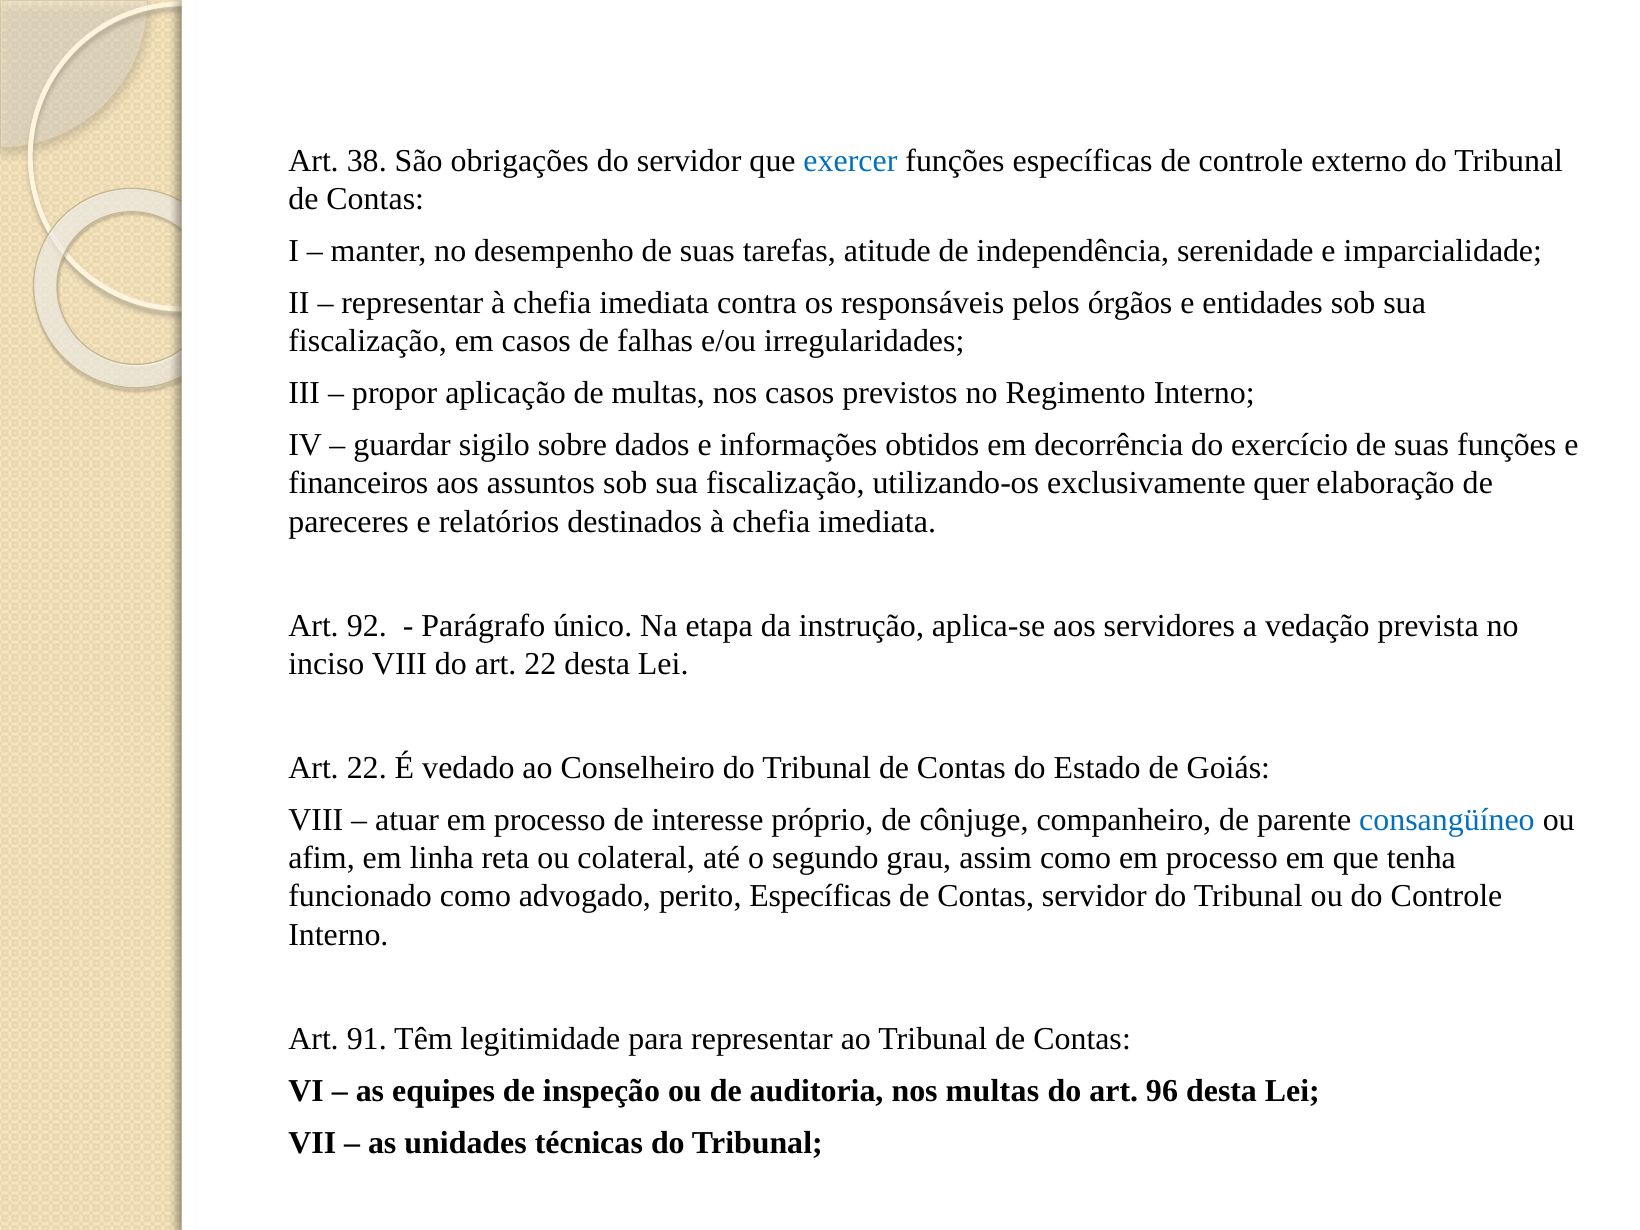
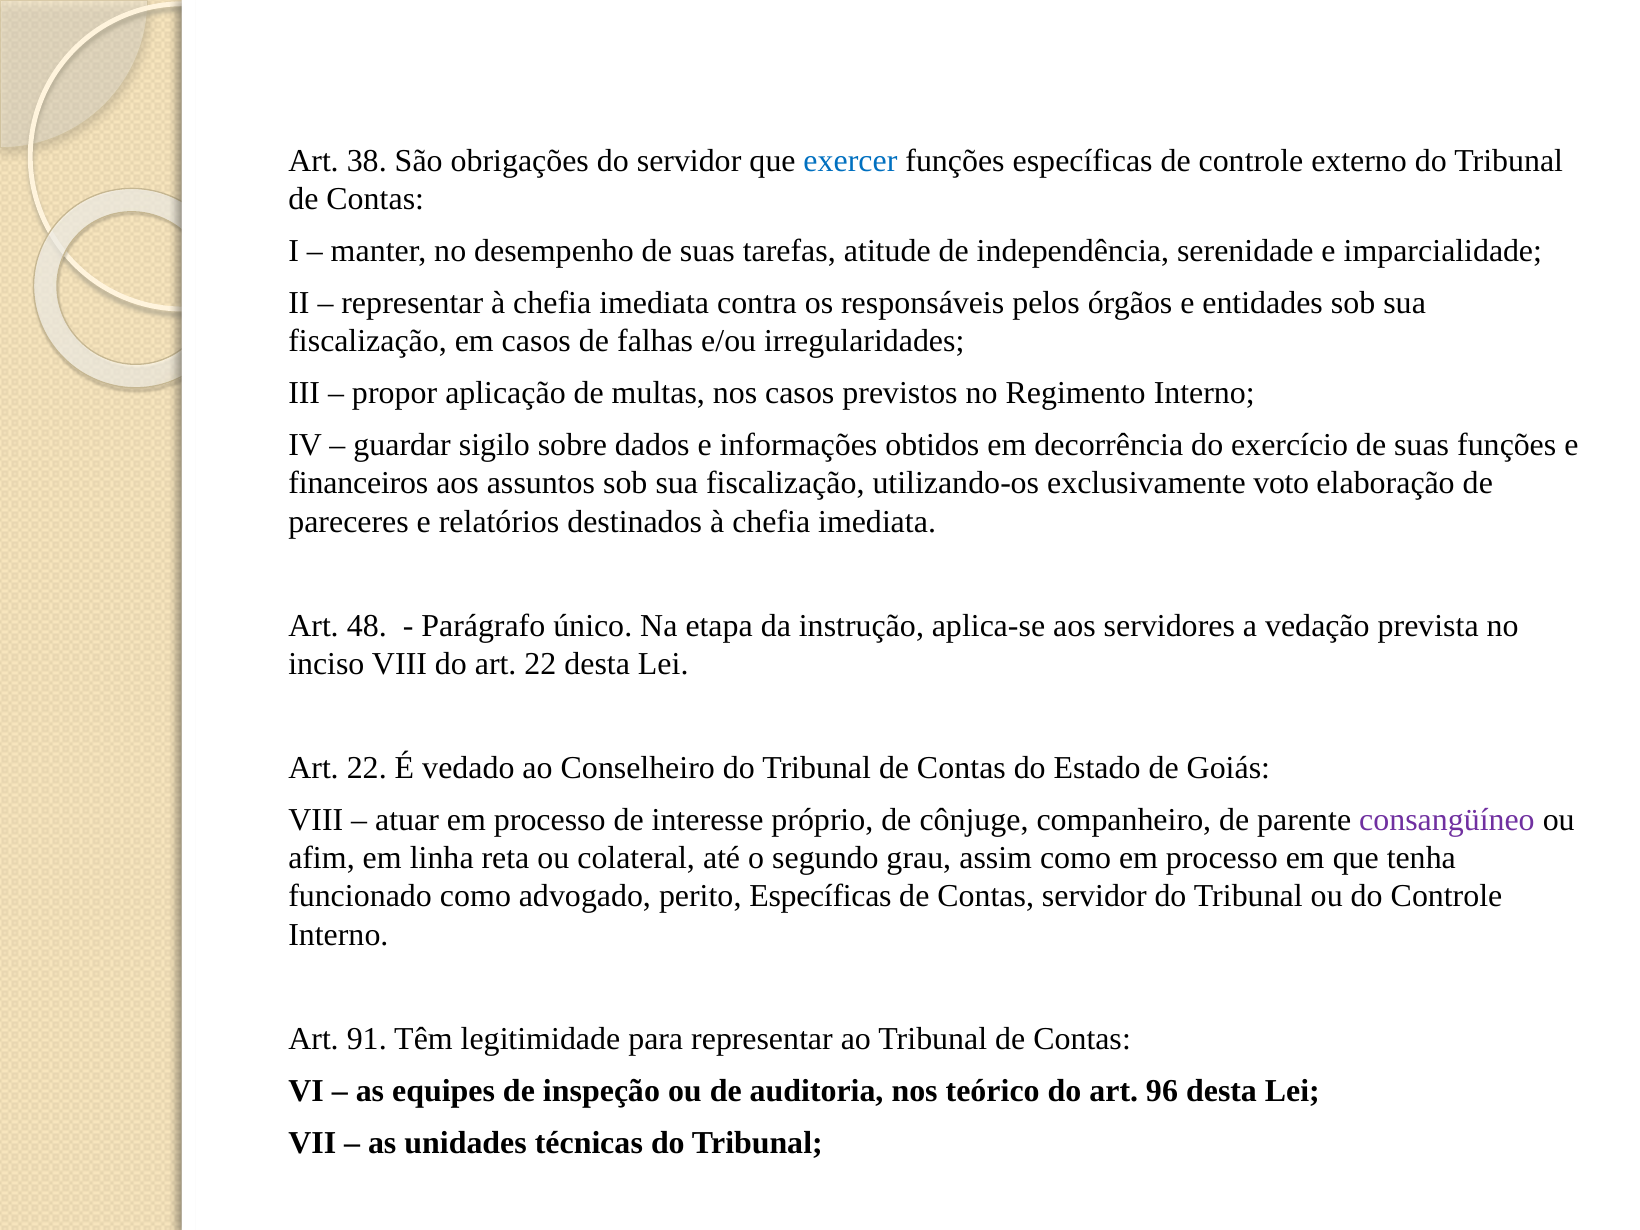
quer: quer -> voto (1281, 483)
92: 92 -> 48 (367, 626)
consangüíneo colour: blue -> purple (1447, 820)
nos multas: multas -> teórico (993, 1091)
